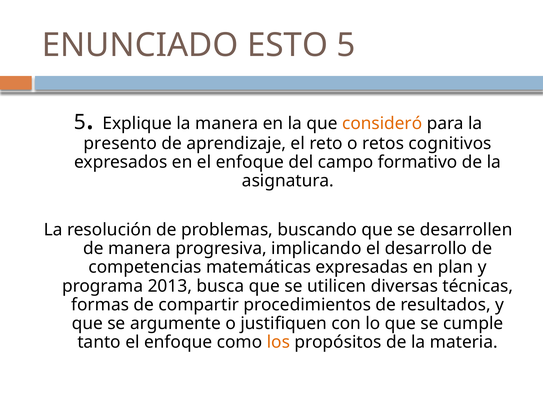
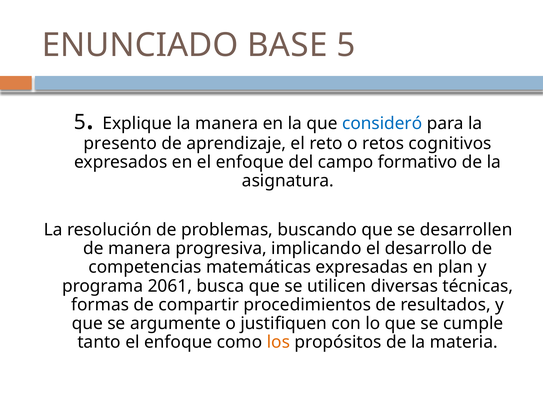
ESTO: ESTO -> BASE (287, 45)
consideró colour: orange -> blue (382, 124)
2013: 2013 -> 2061 (170, 286)
